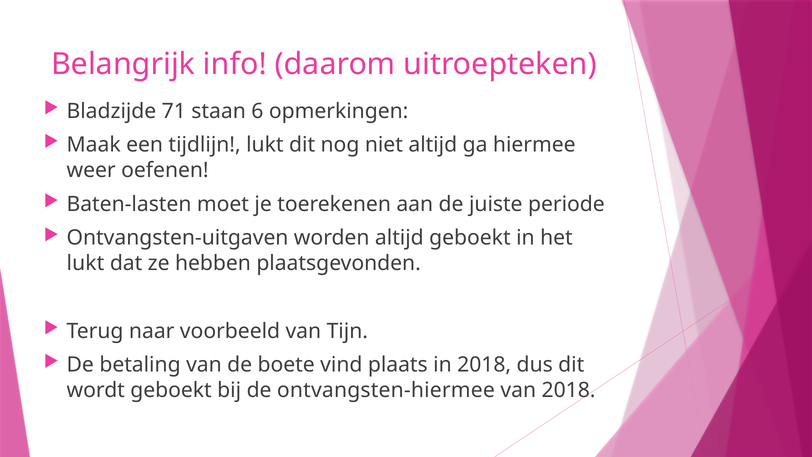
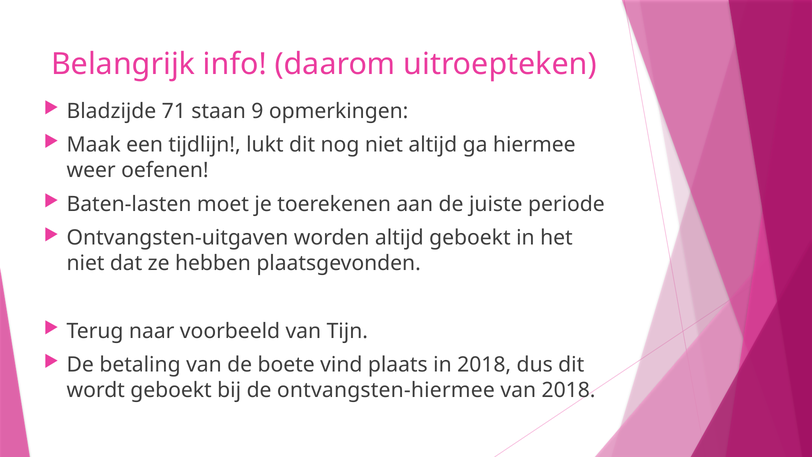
6: 6 -> 9 (257, 111)
lukt: lukt -> niet (86, 263)
